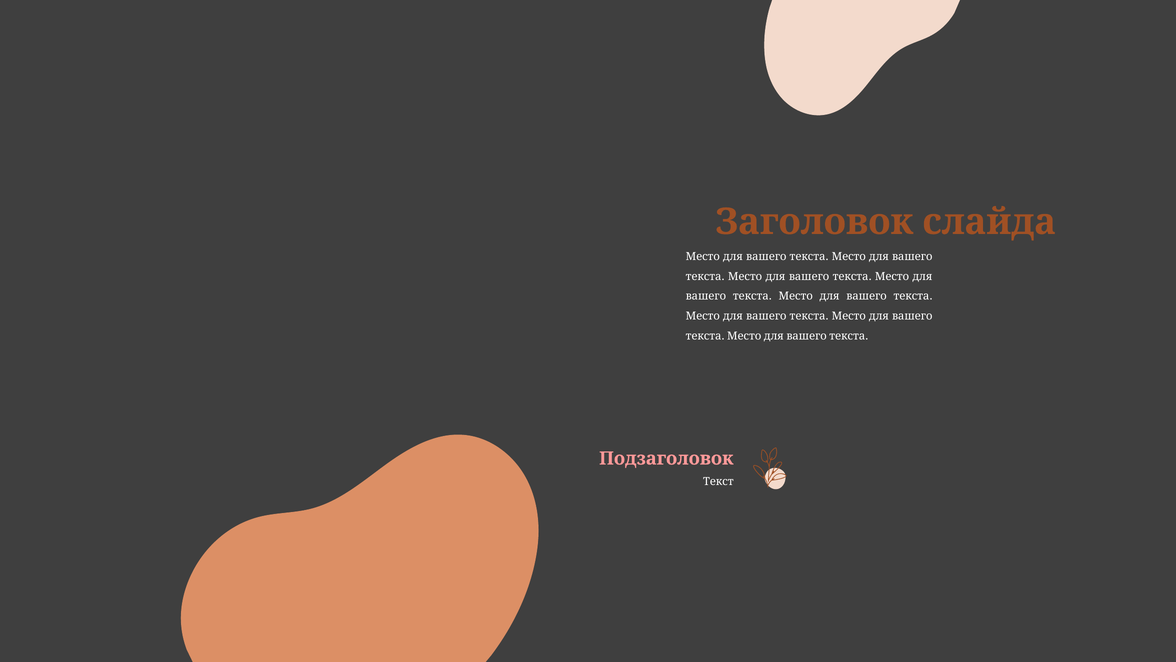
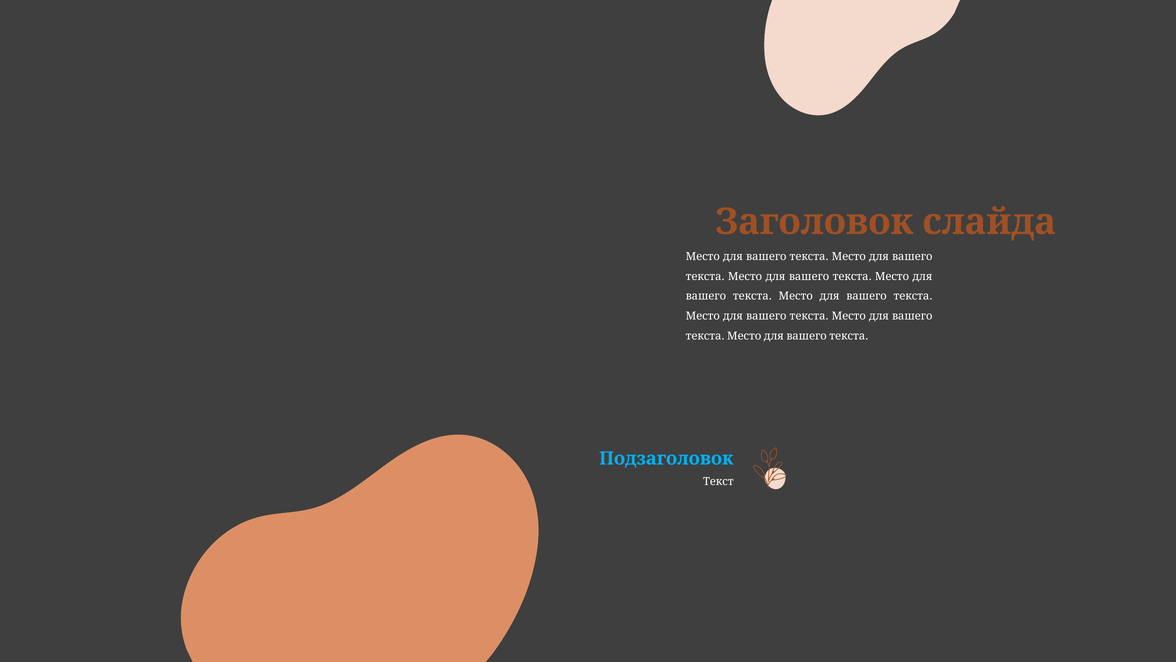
Подзаголовок colour: pink -> light blue (666, 458)
